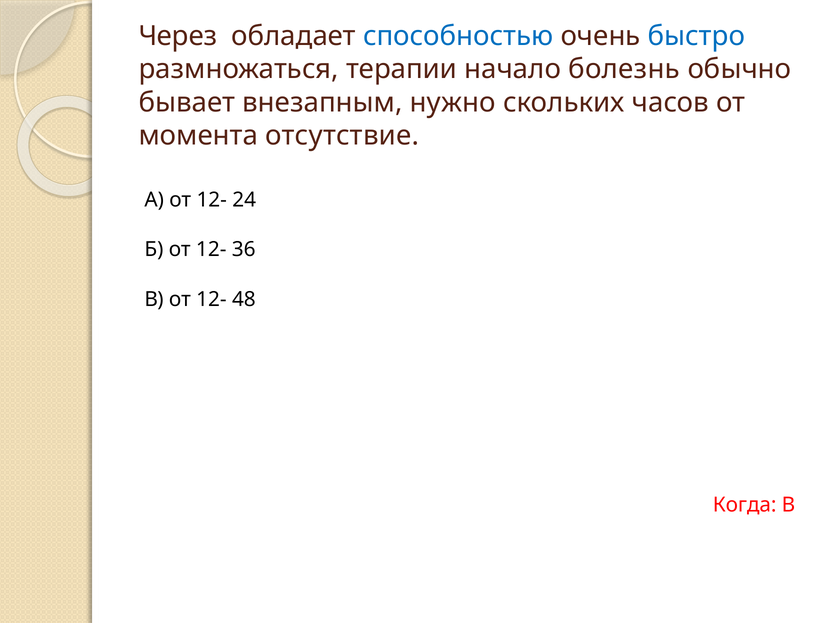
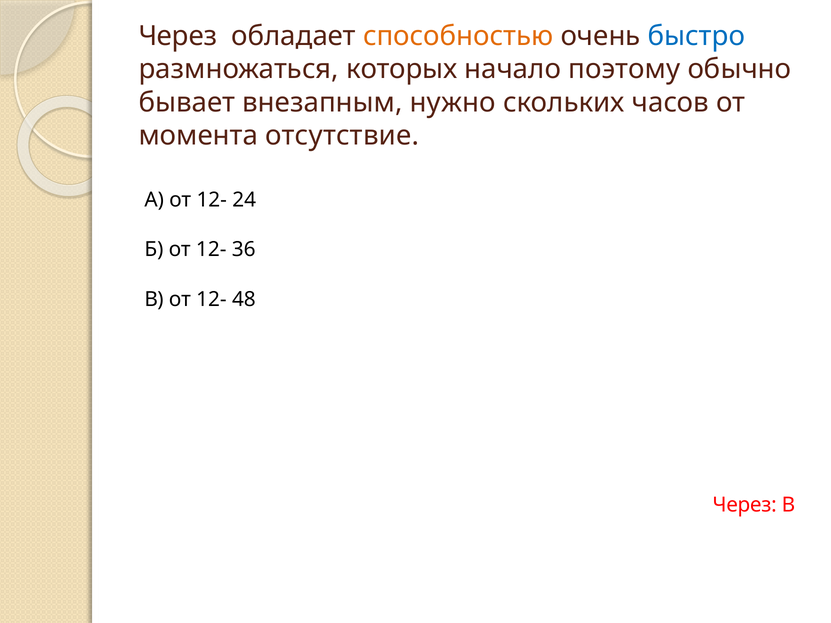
способностью colour: blue -> orange (458, 36)
терапии: терапии -> которых (402, 69)
болезнь: болезнь -> поэтому (624, 69)
Когда: Когда -> Через (745, 505)
